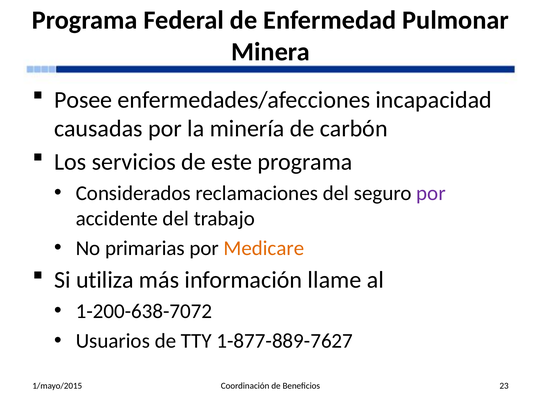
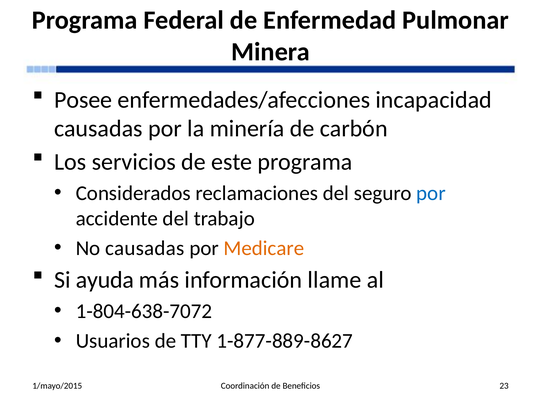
por colour: purple -> blue (431, 194)
No primarias: primarias -> causadas (145, 249)
utiliza: utiliza -> ayuda (105, 280)
1-200-638-7072: 1-200-638-7072 -> 1-804-638-7072 (144, 312)
1-877-889-7627: 1-877-889-7627 -> 1-877-889-8627 (285, 342)
